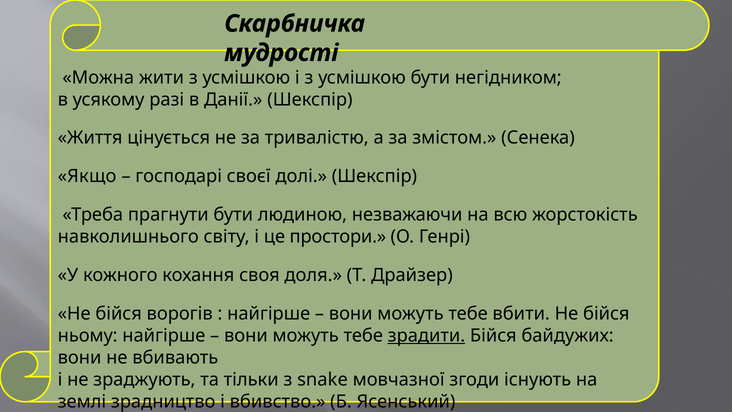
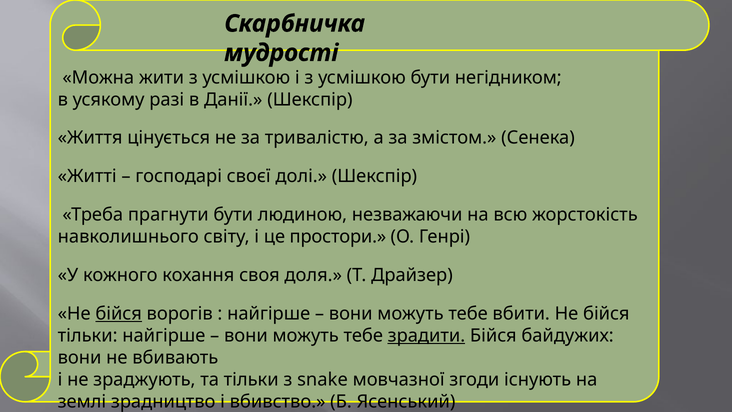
Якщо: Якщо -> Житті (87, 176)
бійся underline: none -> present (119, 314)
ньому: ньому -> тільки (88, 335)
